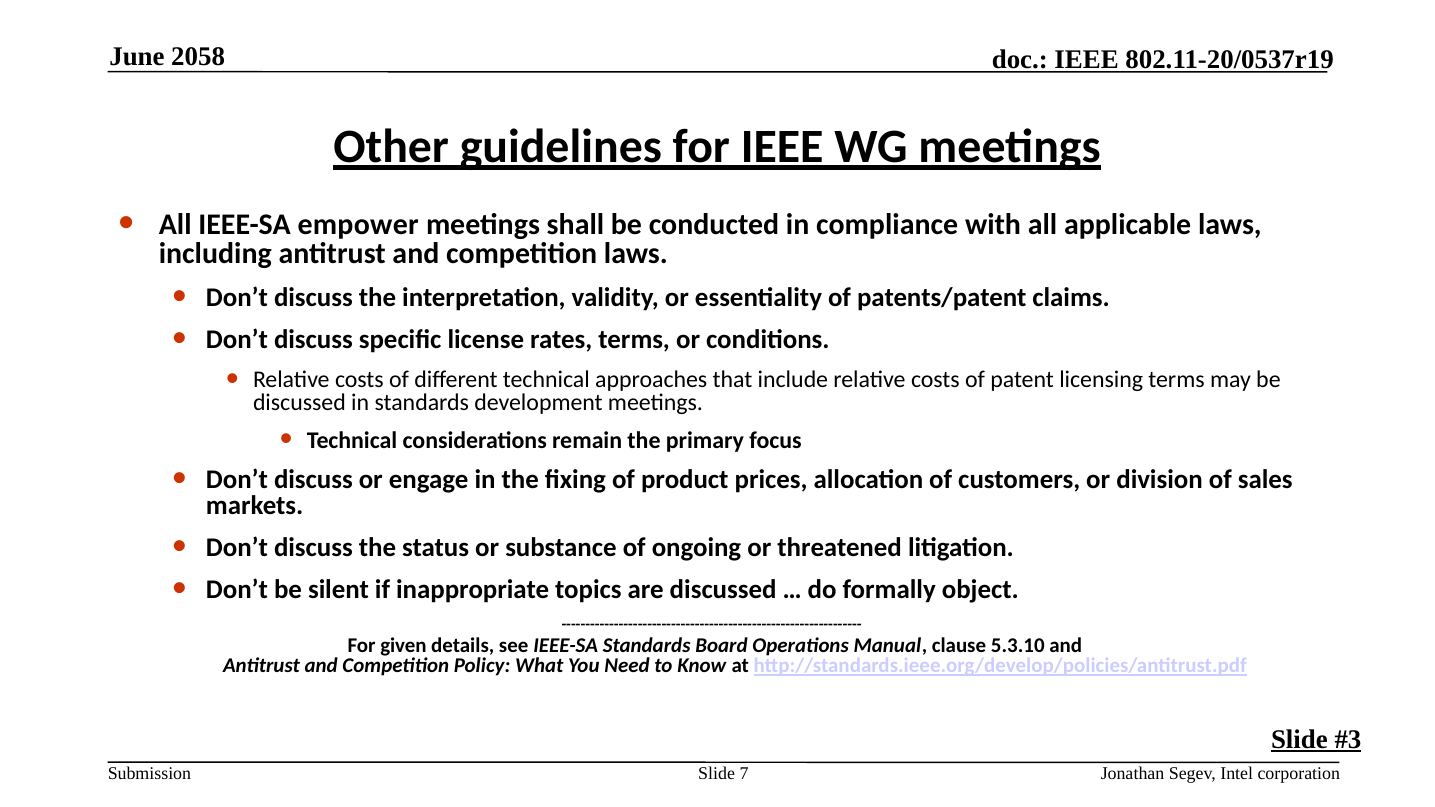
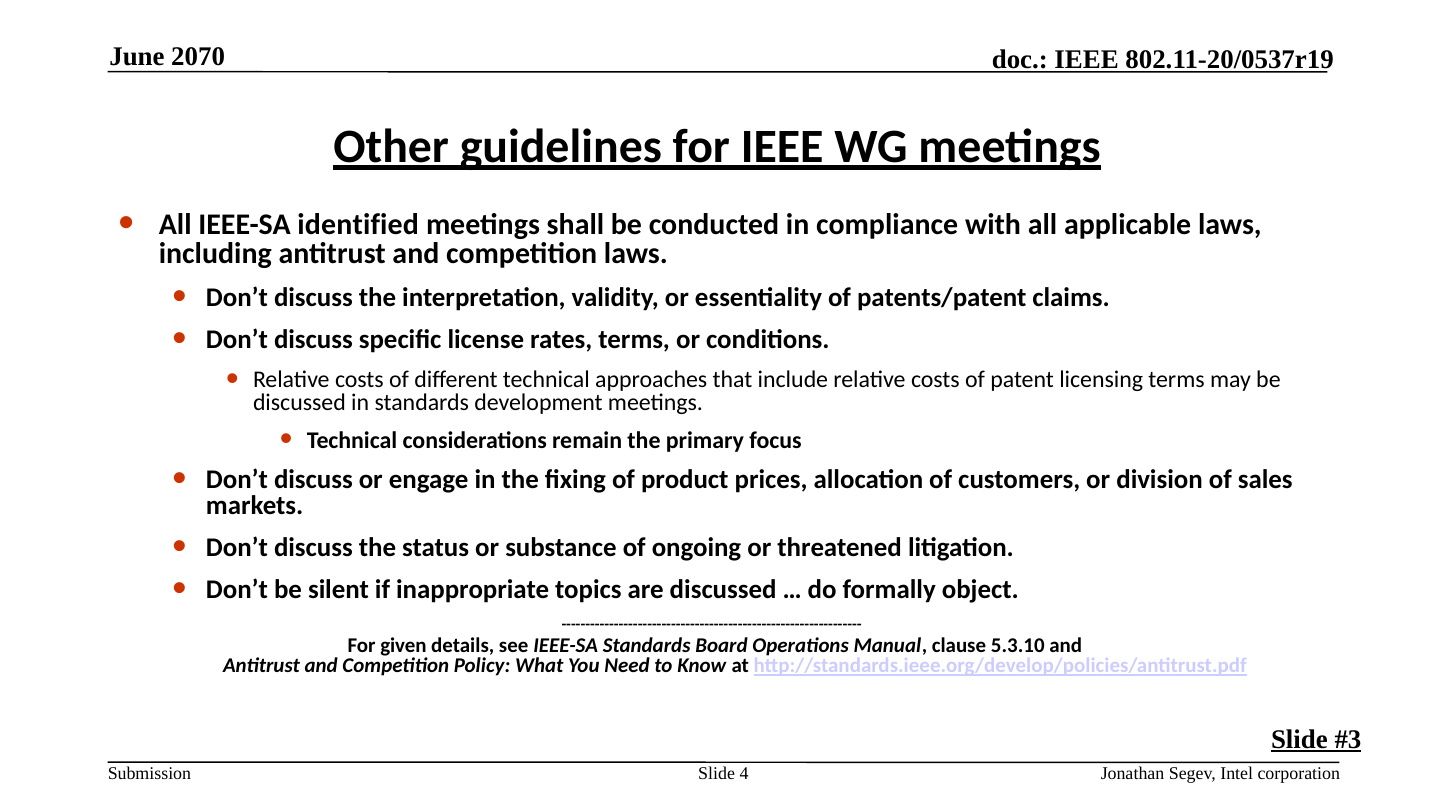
2058: 2058 -> 2070 (198, 57)
empower: empower -> identified (358, 225)
7: 7 -> 4 (744, 774)
